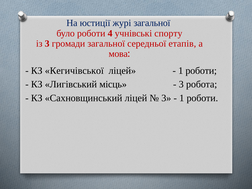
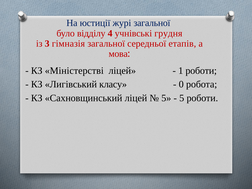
було роботи: роботи -> відділу (91, 33)
спорту: спорту -> грудня (168, 33)
громади: громади -> гімназія (68, 43)
Кегичівської: Кегичівської -> Міністерстві (74, 71)
місць: місць -> класу (113, 84)
3: 3 -> 0 (181, 84)
3: 3 -> 5 (166, 98)
1: 1 -> 5 (182, 98)
